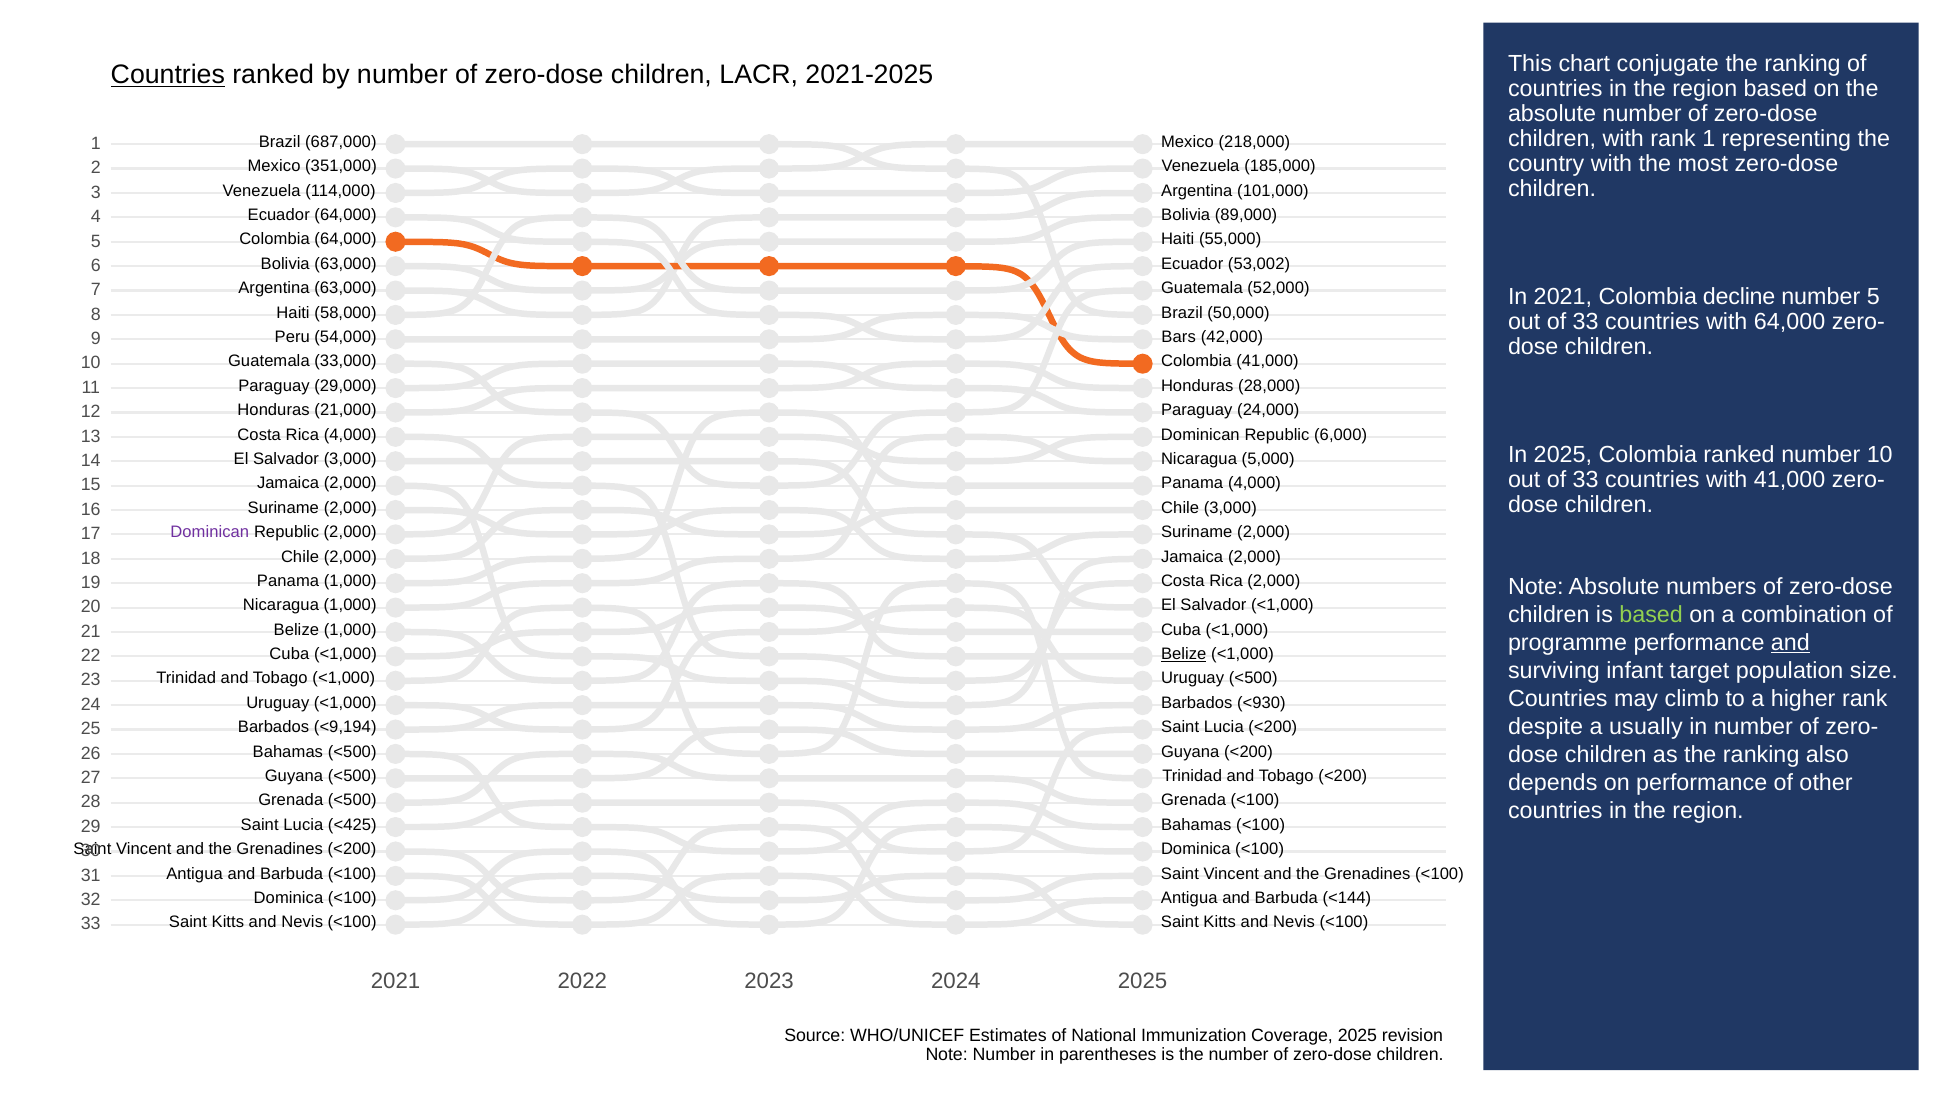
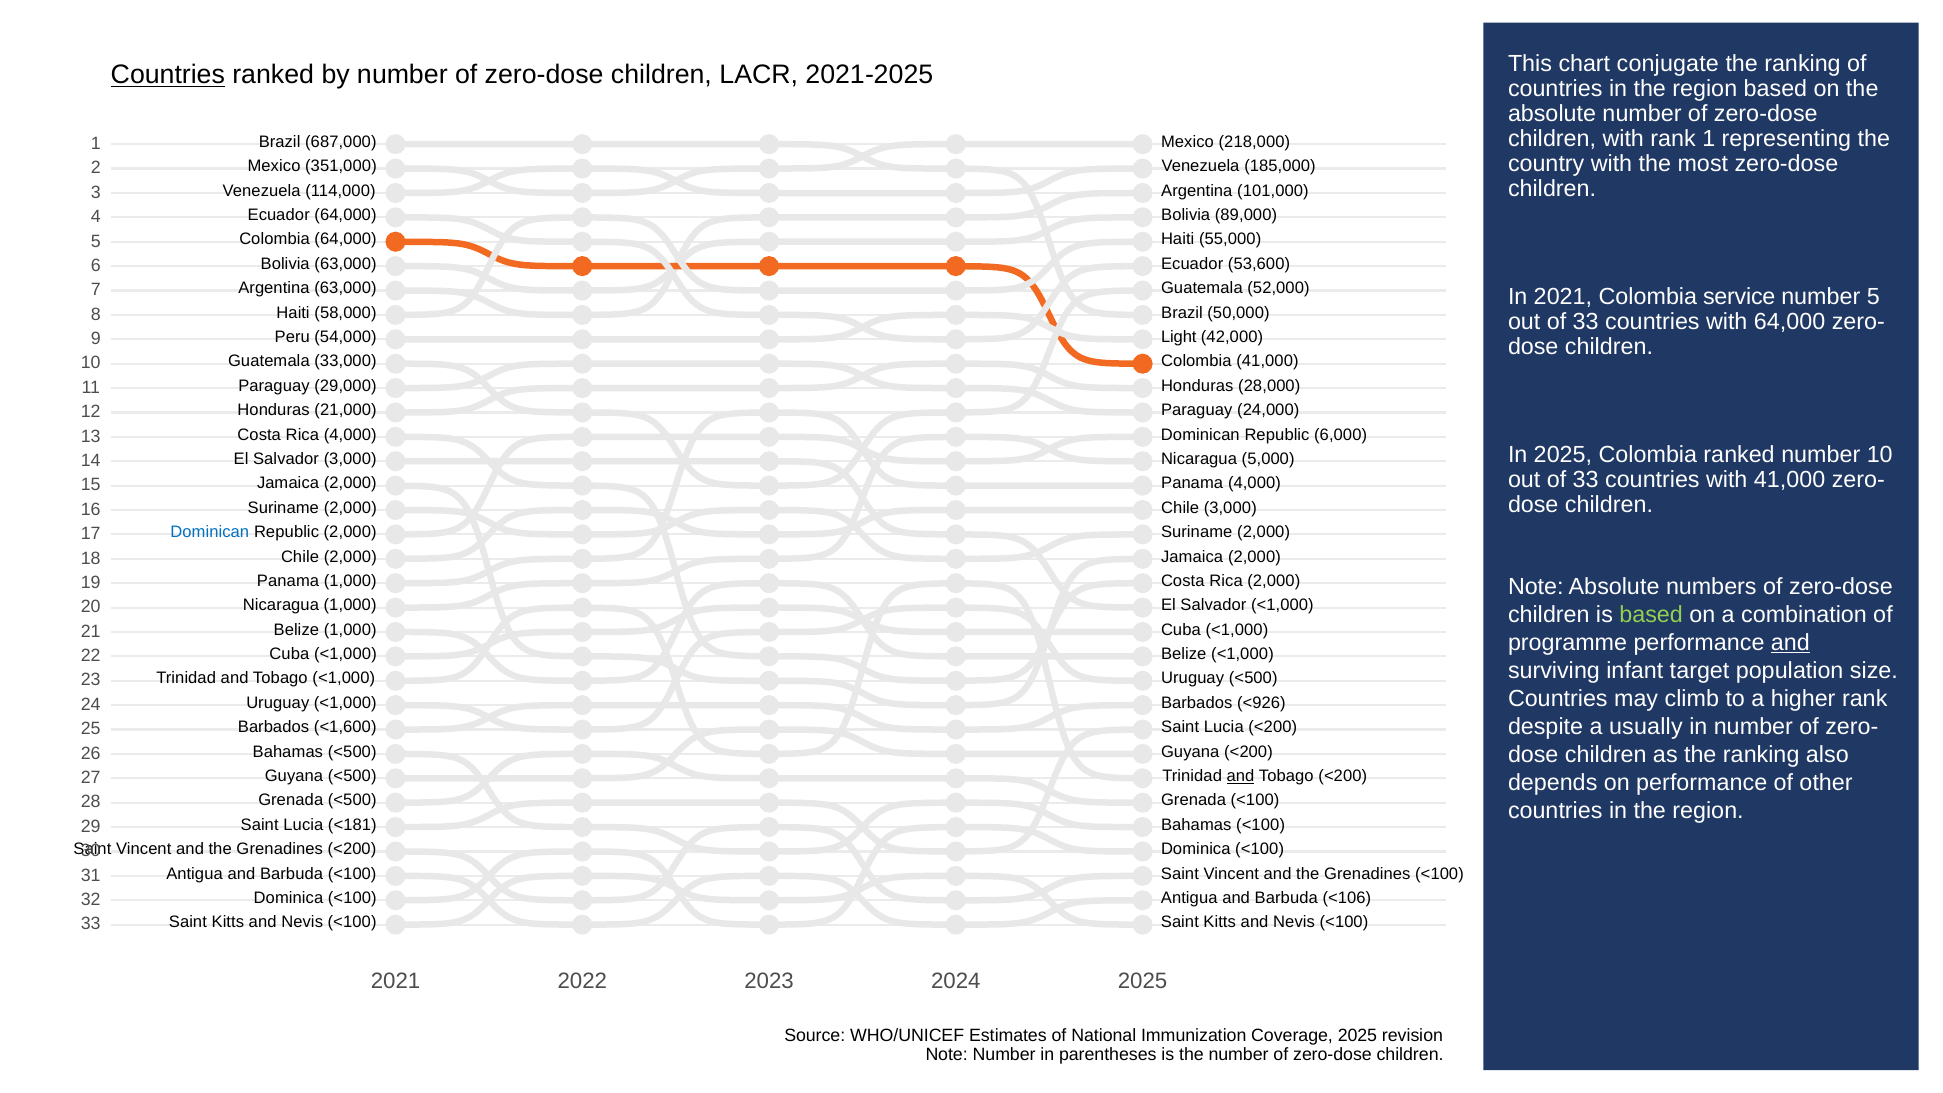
53,002: 53,002 -> 53,600 (1259, 264)
decline: decline -> service (1739, 297)
Bars: Bars -> Light (1179, 337)
Dominican colour: purple -> blue (210, 532)
Belize underline: present -> none (1184, 654)
<930: <930 -> <926 (1261, 703)
<9,194: <9,194 -> <1,600 (345, 727)
and underline: none -> present (1241, 776)
<425: <425 -> <181 (352, 825)
<144: <144 -> <106 (1347, 898)
